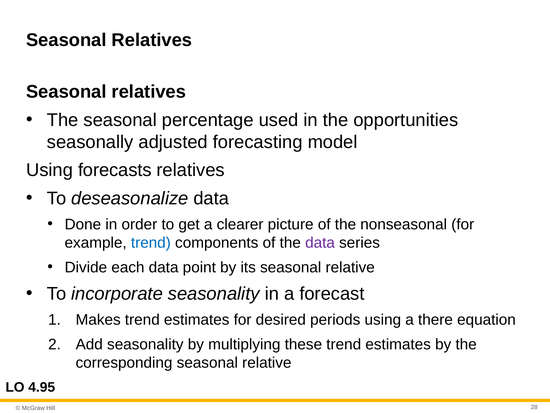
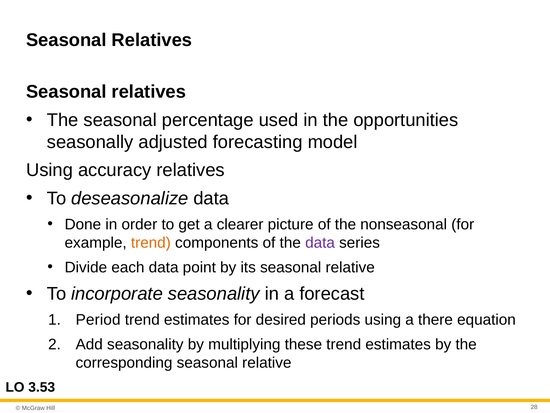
forecasts: forecasts -> accuracy (115, 170)
trend colour: blue -> orange (151, 243)
Makes: Makes -> Period (98, 320)
4.95: 4.95 -> 3.53 (42, 387)
